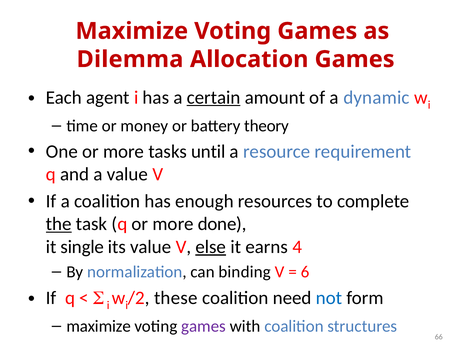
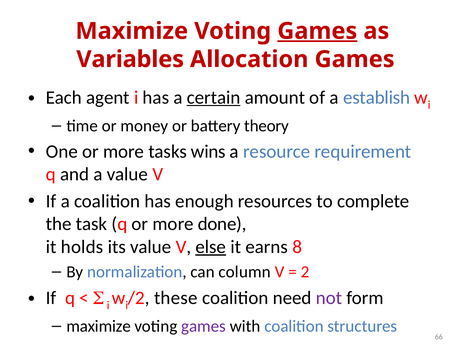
Games underline: none -> present (317, 31)
Dilemma: Dilemma -> Variables (130, 59)
dynamic: dynamic -> establish (377, 97)
until: until -> wins (208, 152)
the underline: present -> none (59, 224)
single: single -> holds (82, 247)
4: 4 -> 8 (297, 247)
binding: binding -> column (245, 272)
6: 6 -> 2 (305, 272)
not colour: blue -> purple (329, 298)
